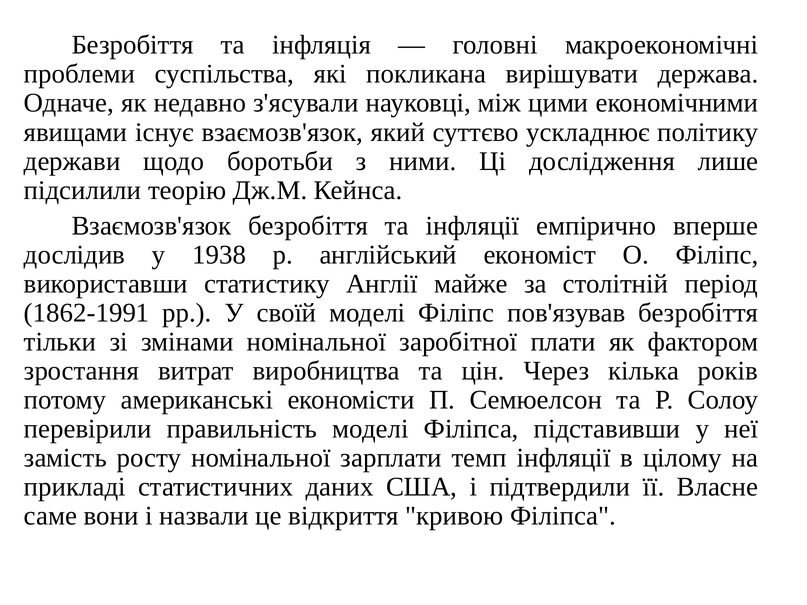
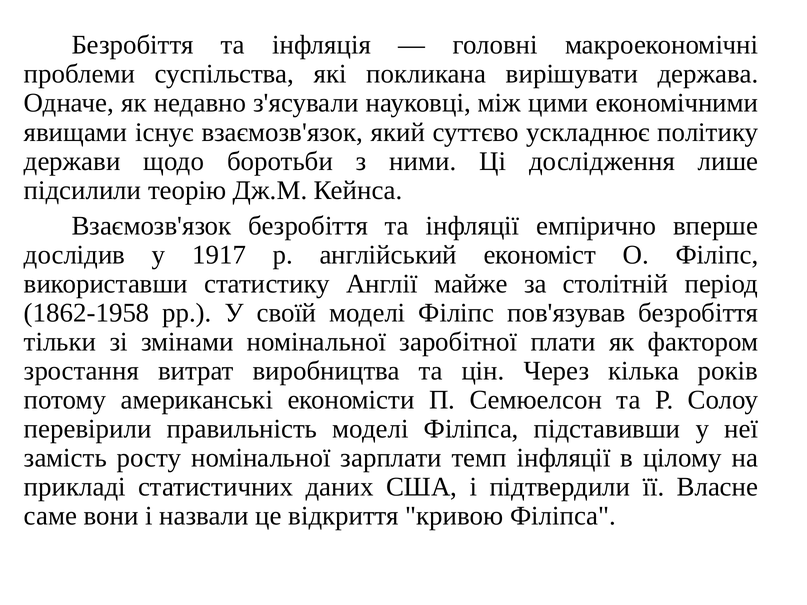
1938: 1938 -> 1917 (219, 255)
1862-1991: 1862-1991 -> 1862-1958 (87, 313)
